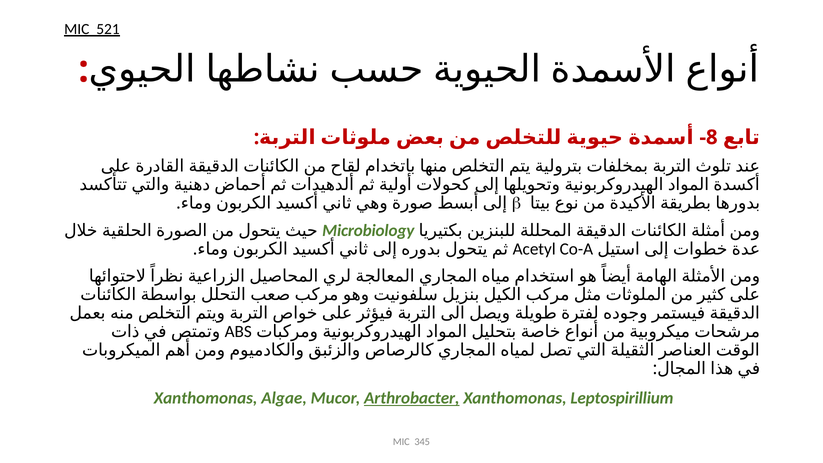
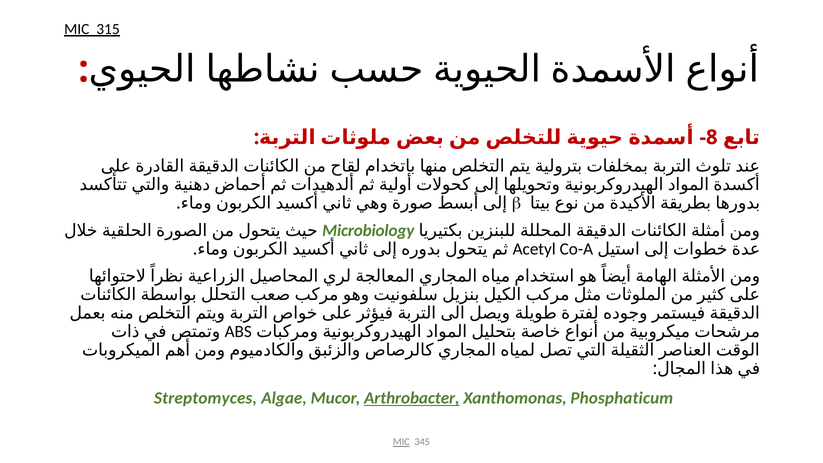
521: 521 -> 315 (108, 29)
Xanthomonas: Xanthomonas -> Streptomyces (205, 398)
Leptospirillium: Leptospirillium -> Phosphaticum (622, 398)
MIC underline: none -> present (401, 442)
